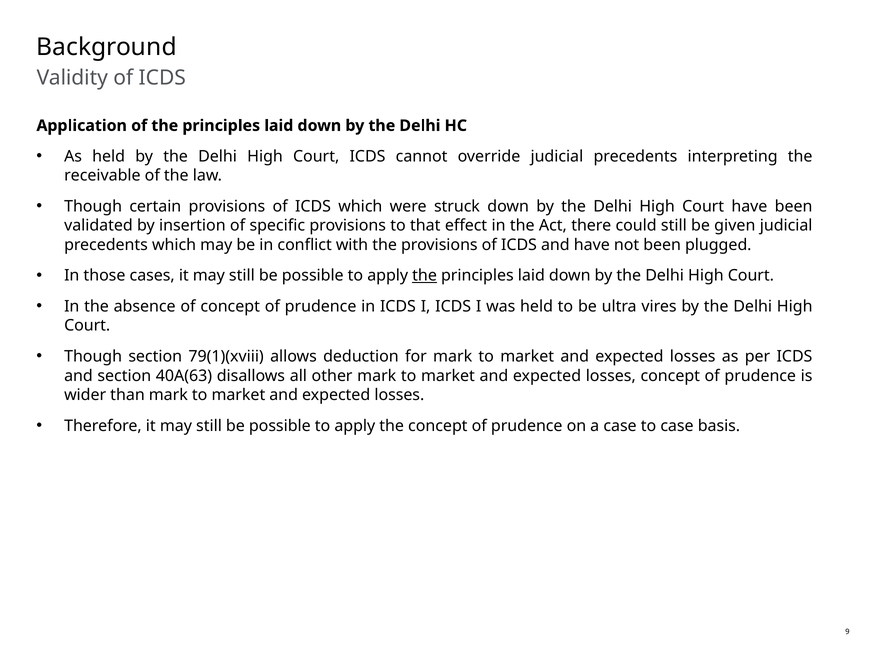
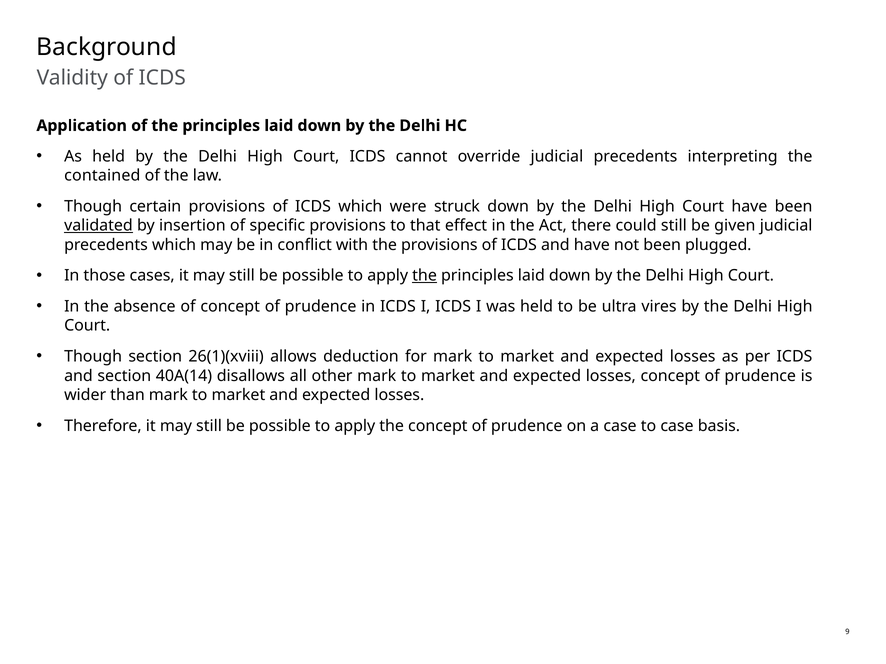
receivable: receivable -> contained (102, 176)
validated underline: none -> present (98, 226)
79(1)(xviii: 79(1)(xviii -> 26(1)(xviii (226, 357)
40A(63: 40A(63 -> 40A(14 (184, 376)
